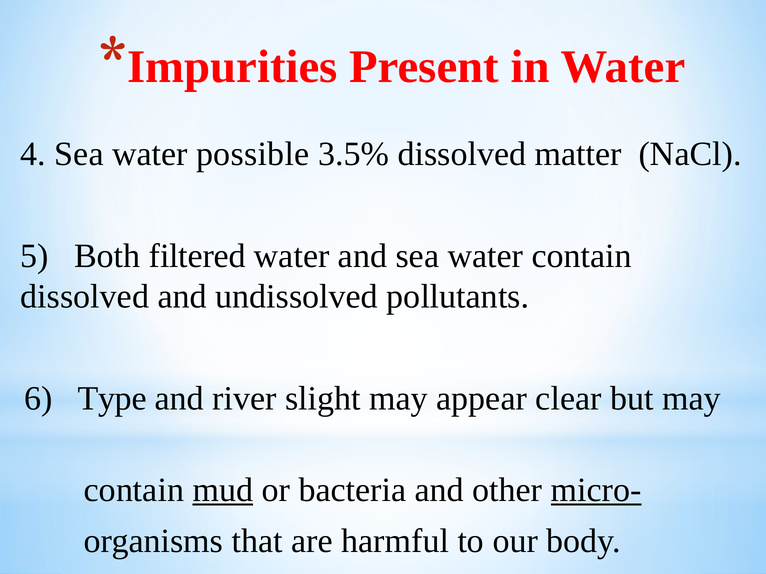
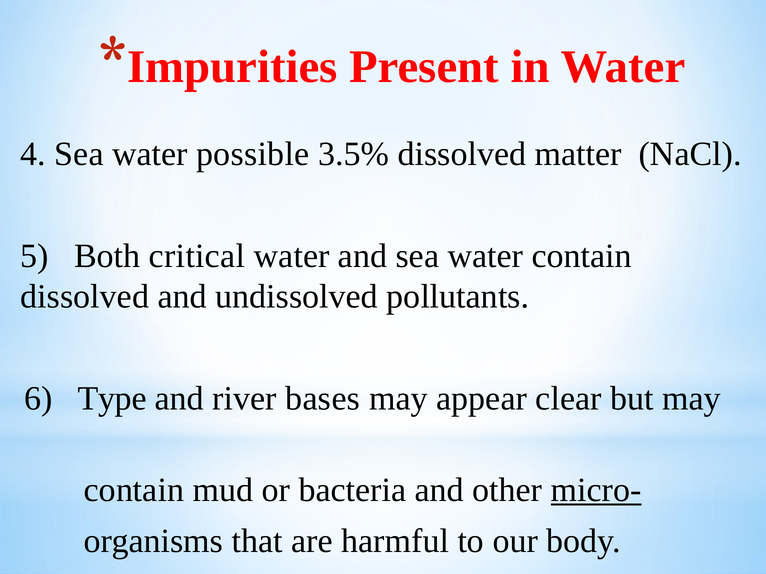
filtered: filtered -> critical (197, 256)
slight: slight -> bases (323, 399)
mud underline: present -> none (223, 490)
